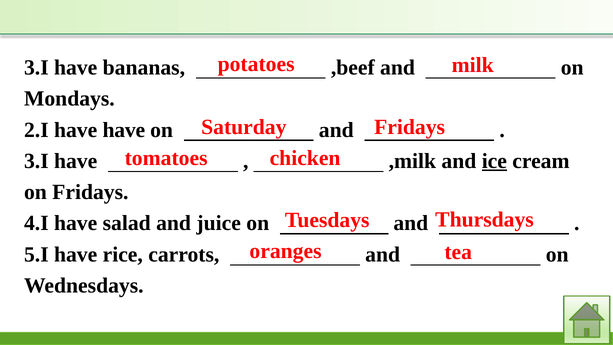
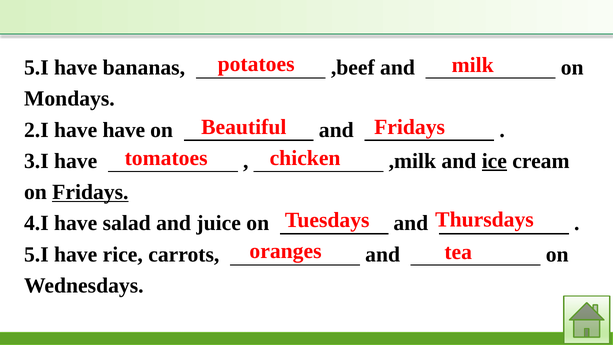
3.I: 3.I -> 5.I (36, 67)
Saturday: Saturday -> Beautiful (244, 127)
Fridays underline: none -> present (90, 192)
